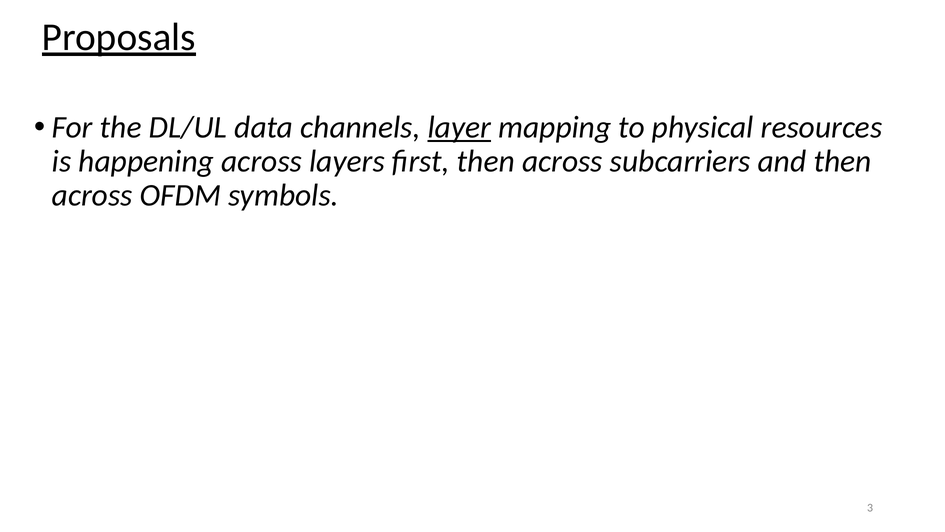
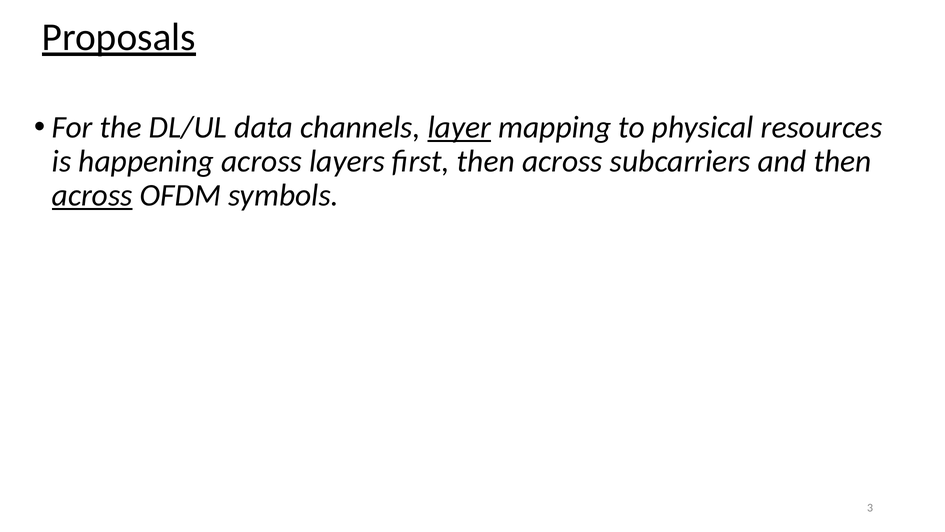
across underline: none -> present (92, 195)
